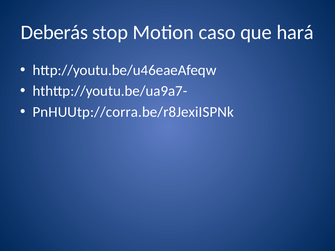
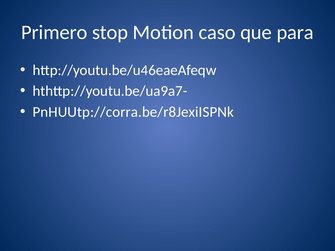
Deberás: Deberás -> Primero (54, 32)
hará: hará -> para (295, 32)
